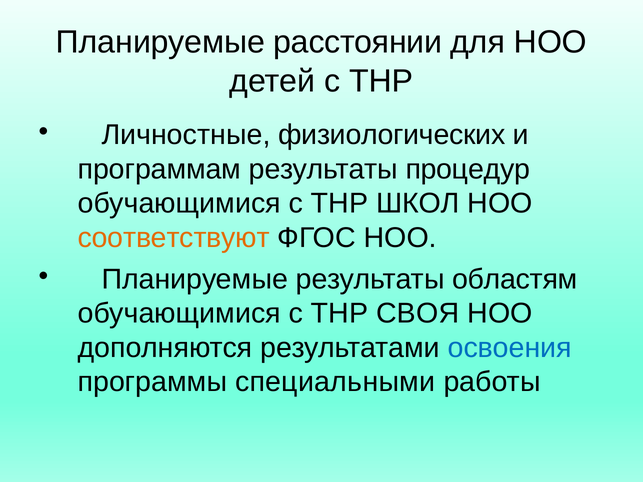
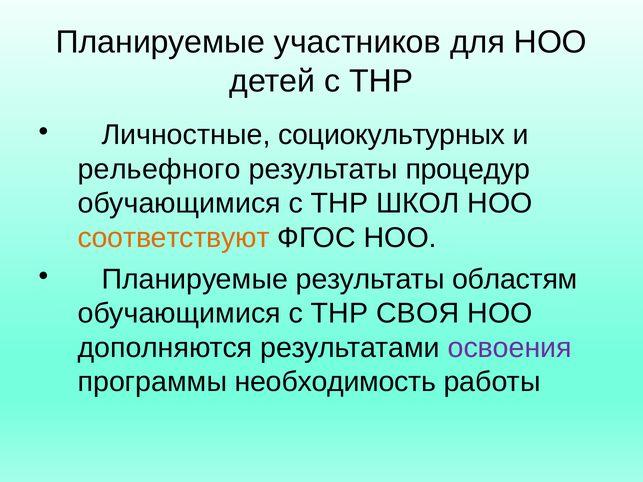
расстоянии: расстоянии -> участников (358, 42)
физиологических: физиологических -> социокультурных (392, 135)
программам: программам -> рельефного (159, 169)
освоения colour: blue -> purple (510, 348)
специальными: специальными -> необходимость (335, 382)
